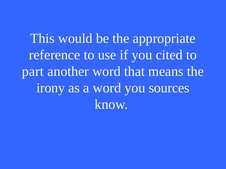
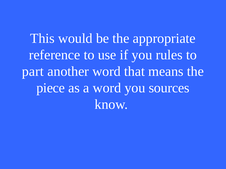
cited: cited -> rules (169, 55)
irony: irony -> piece (51, 88)
